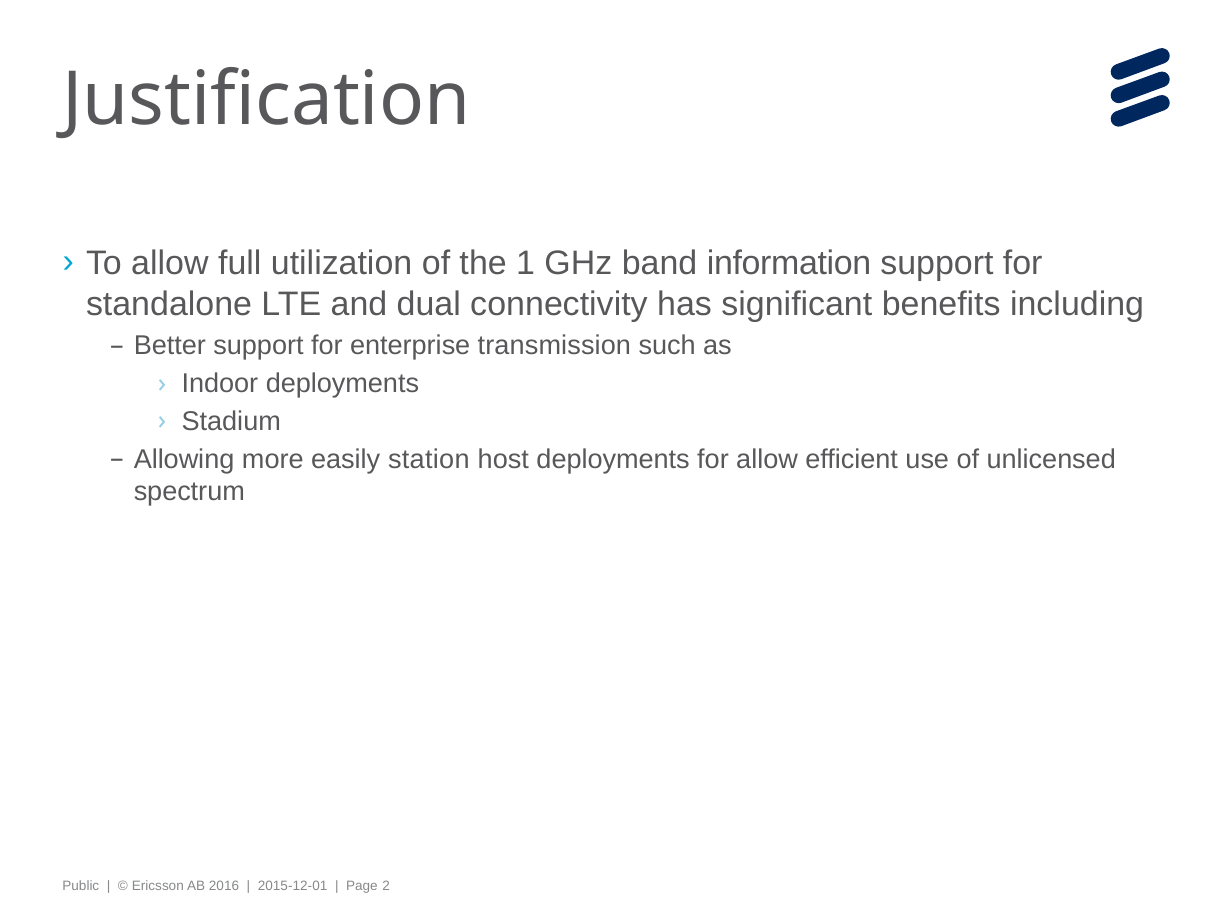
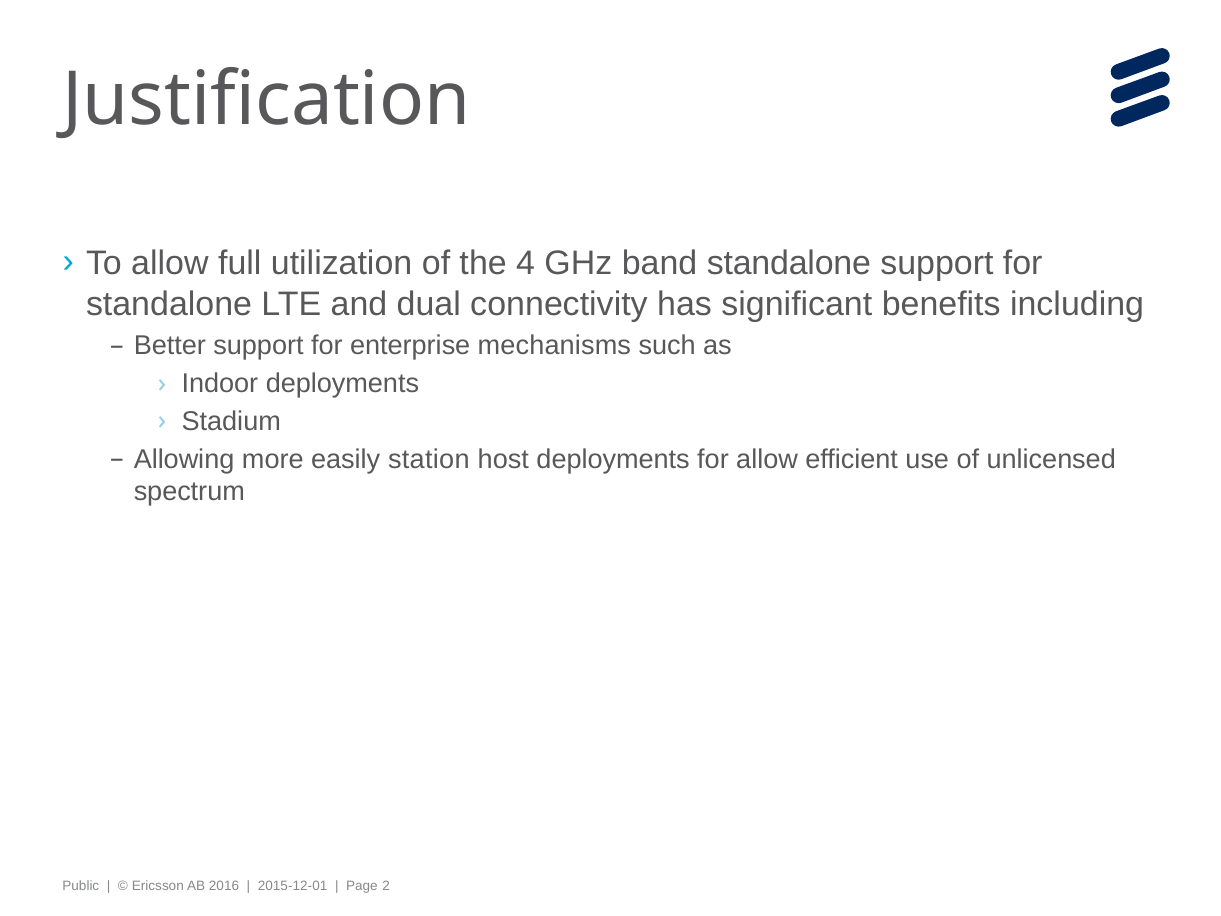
1: 1 -> 4 (526, 263)
band information: information -> standalone (789, 263)
transmission: transmission -> mechanisms (554, 345)
